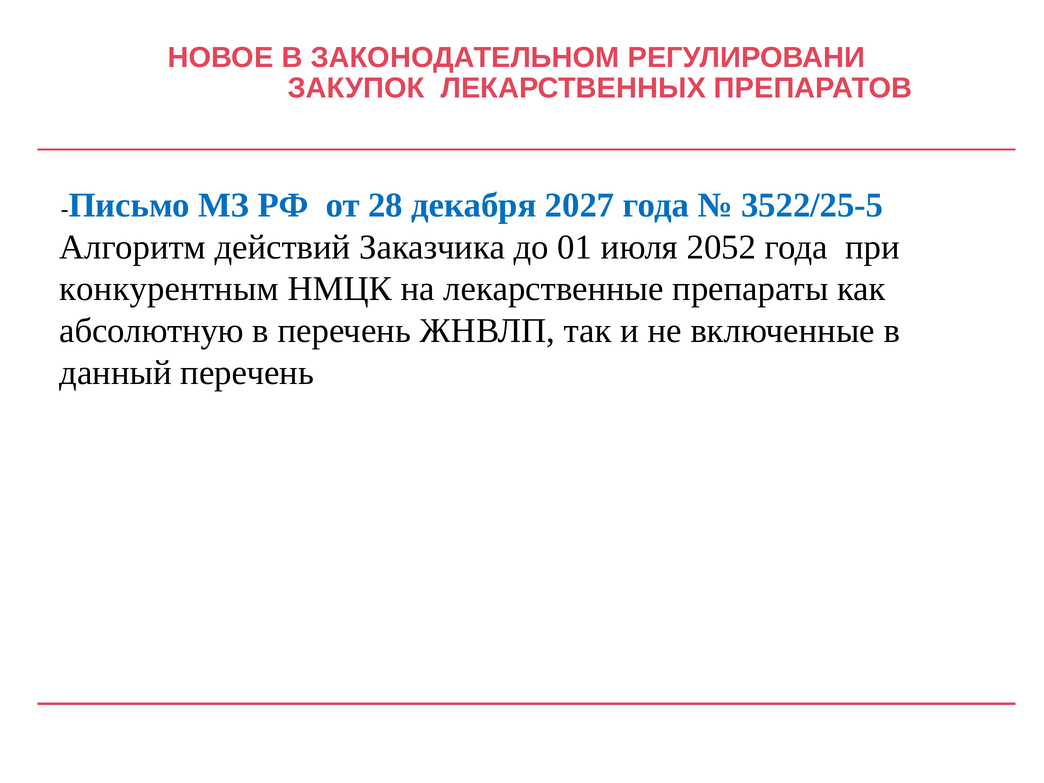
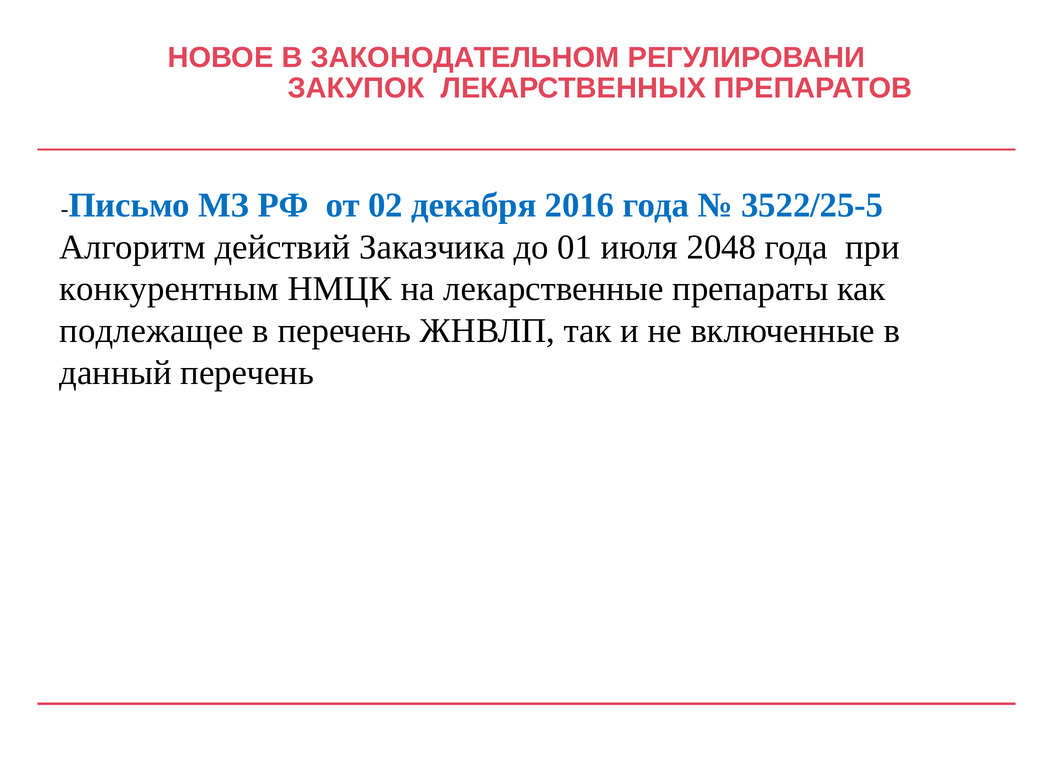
28: 28 -> 02 (386, 205)
2027: 2027 -> 2016 (580, 205)
2052: 2052 -> 2048 (721, 247)
абсолютную: абсолютную -> подлежащее (152, 331)
